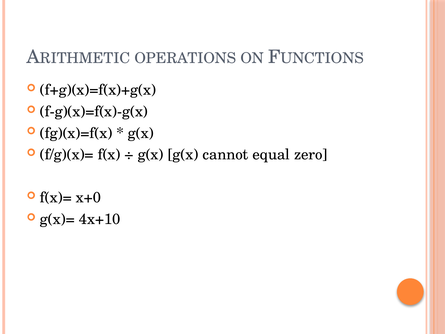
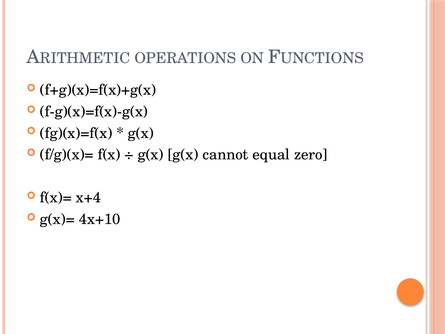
x+0: x+0 -> x+4 (88, 198)
